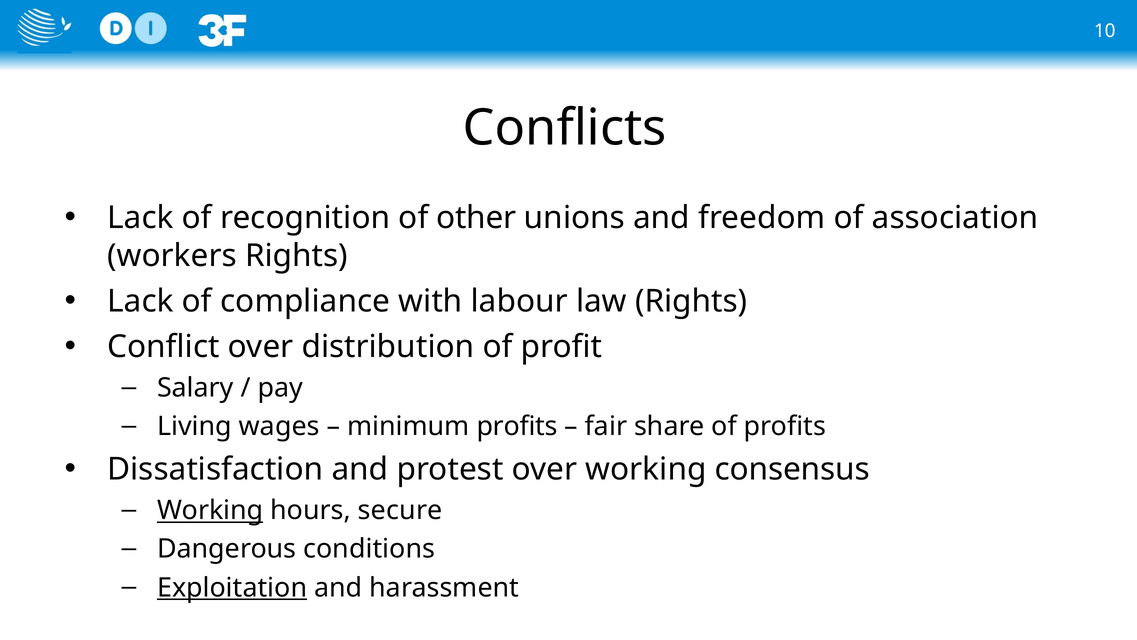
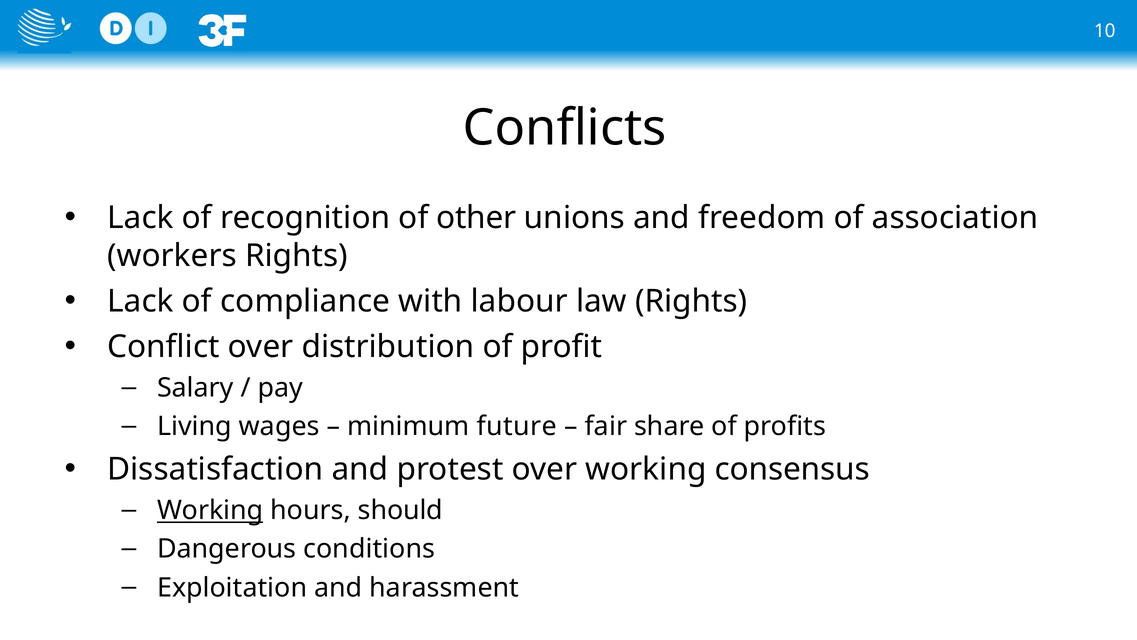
minimum profits: profits -> future (517, 426)
secure: secure -> should (400, 510)
Exploitation underline: present -> none (232, 587)
